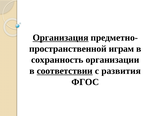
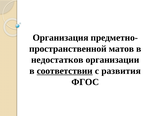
Организация underline: present -> none (61, 38)
играм: играм -> матов (121, 49)
сохранность: сохранность -> недостатков (57, 60)
